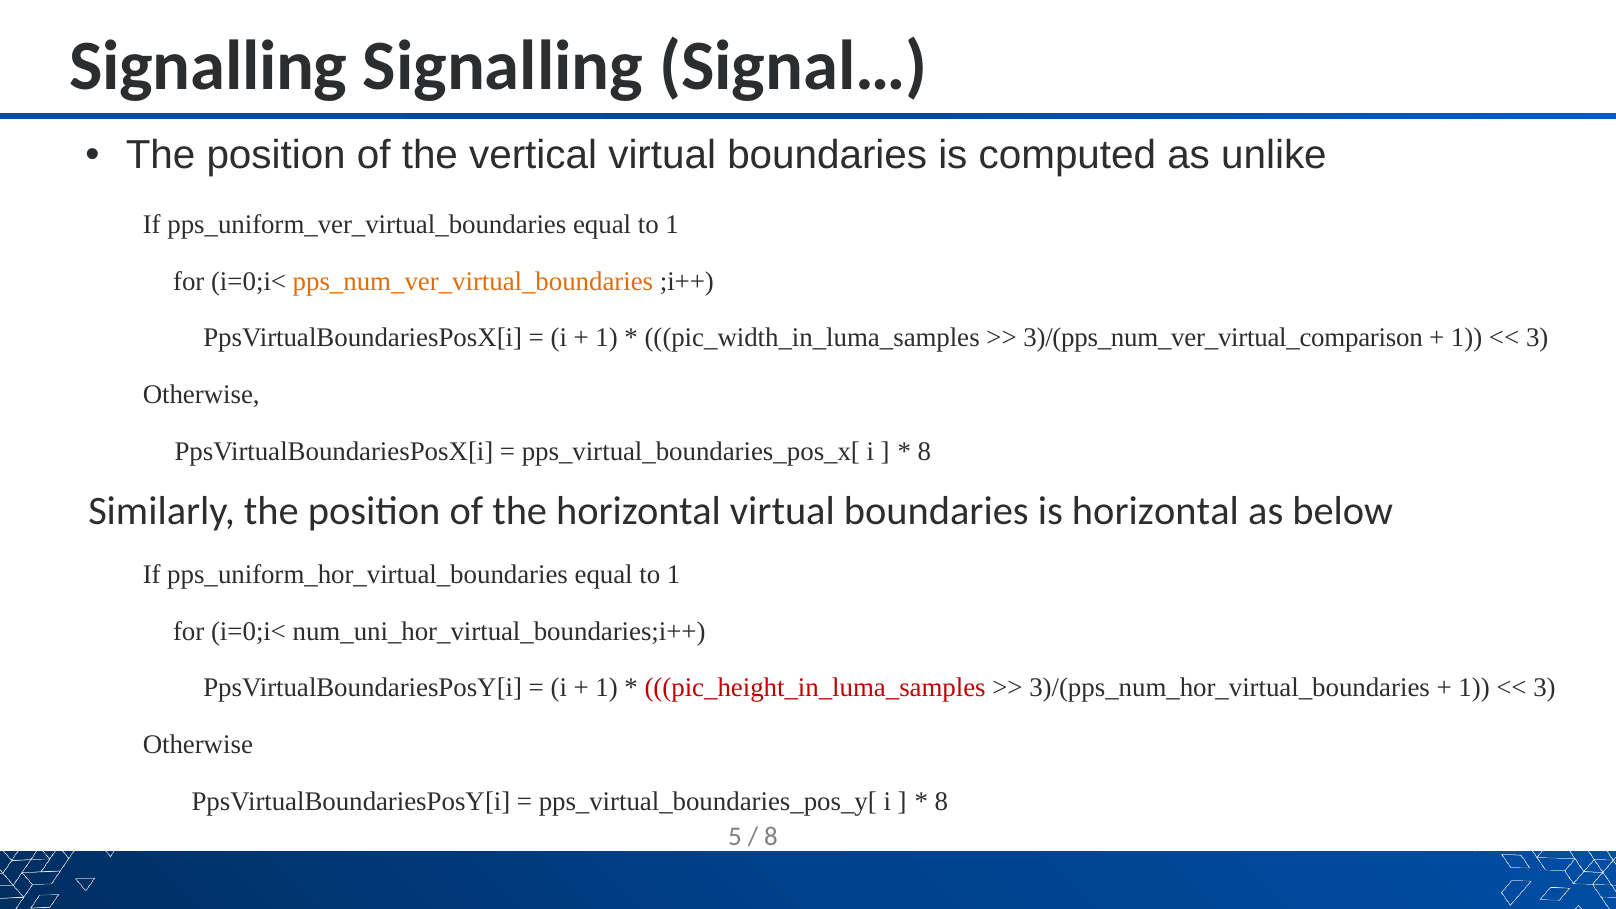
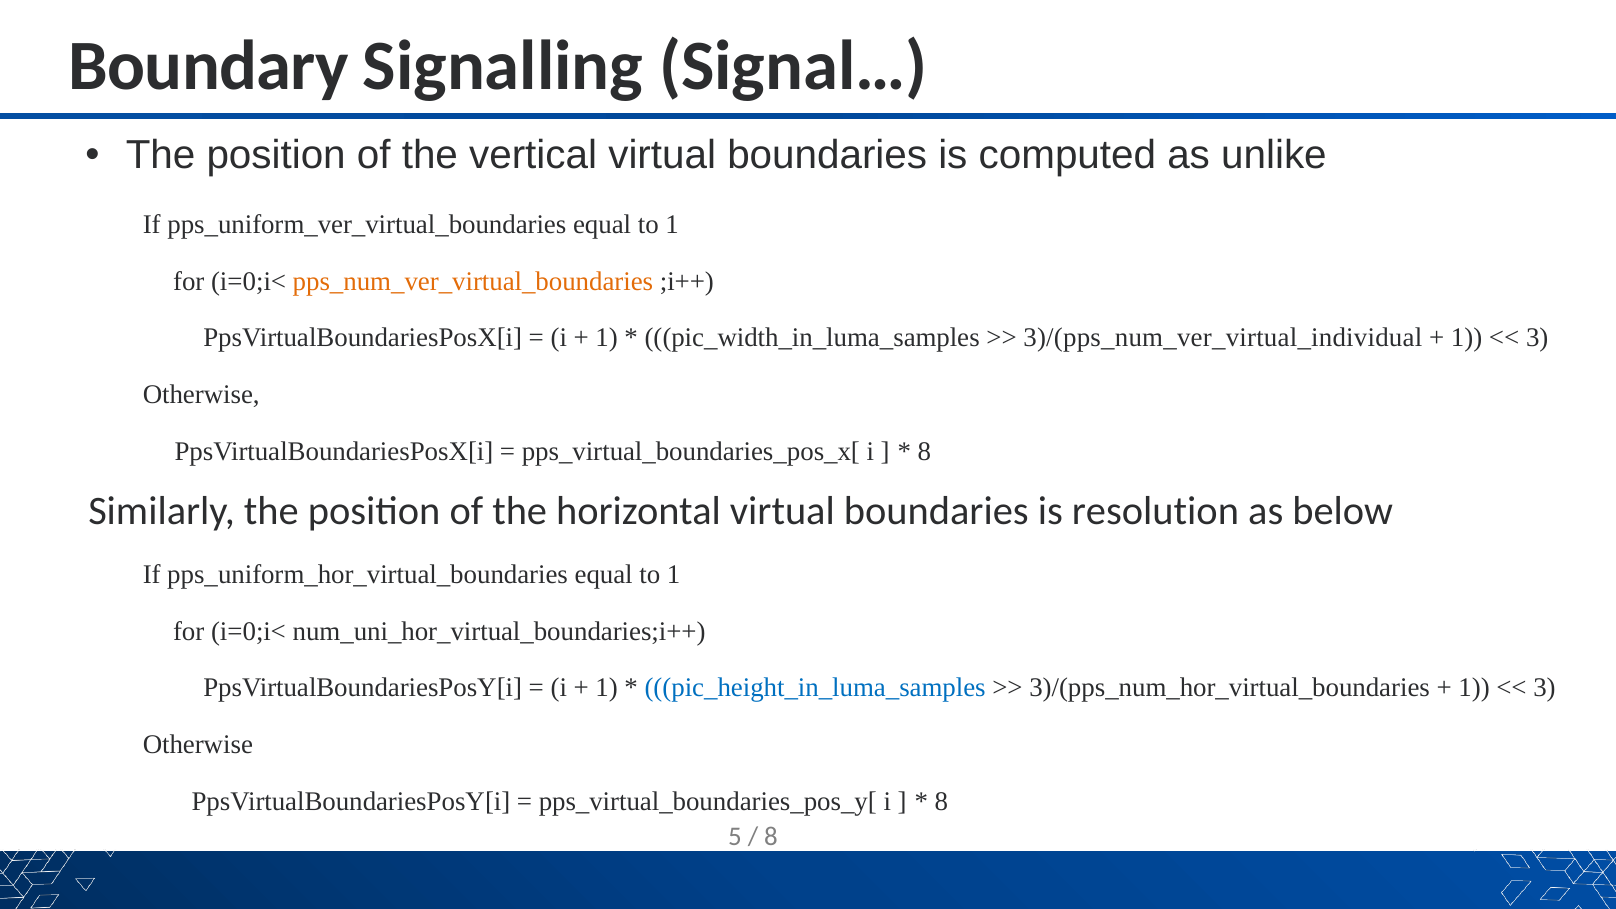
Signalling: Signalling -> Boundary (209, 66)
3)/(pps_num_ver_virtual_comparison: 3)/(pps_num_ver_virtual_comparison -> 3)/(pps_num_ver_virtual_individual (1223, 338)
is horizontal: horizontal -> resolution (1155, 511)
pic_height_in_luma_samples colour: red -> blue (815, 688)
